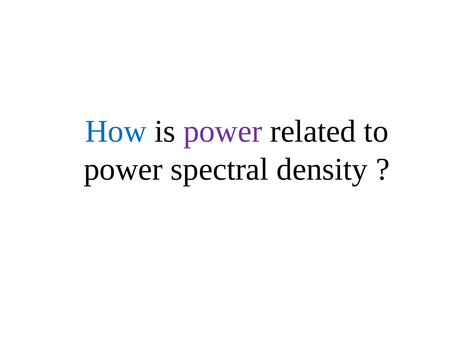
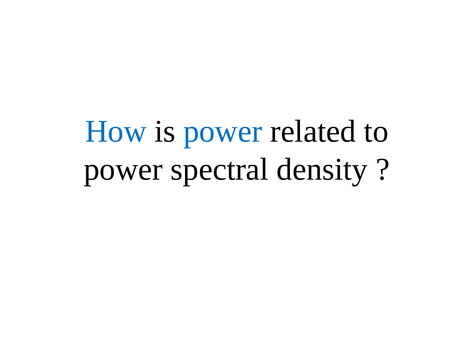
power colour: purple -> blue (223, 131)
